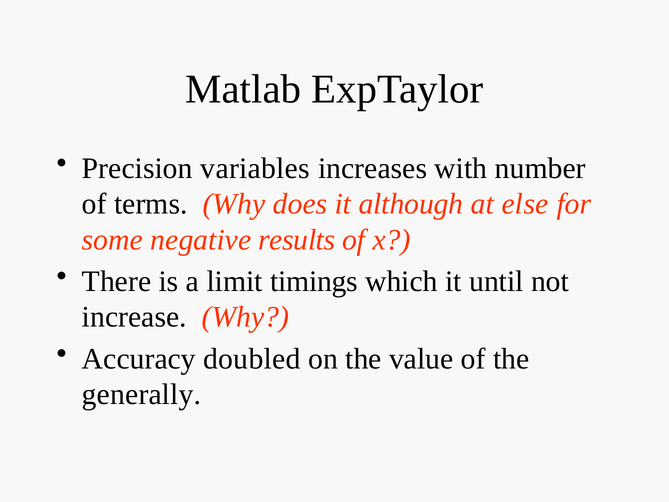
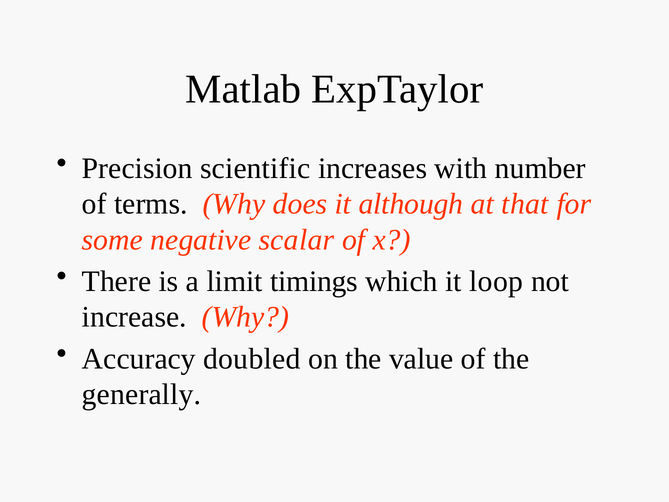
variables: variables -> scientific (255, 168)
else: else -> that (525, 204)
results: results -> scalar (296, 240)
until: until -> loop (496, 281)
